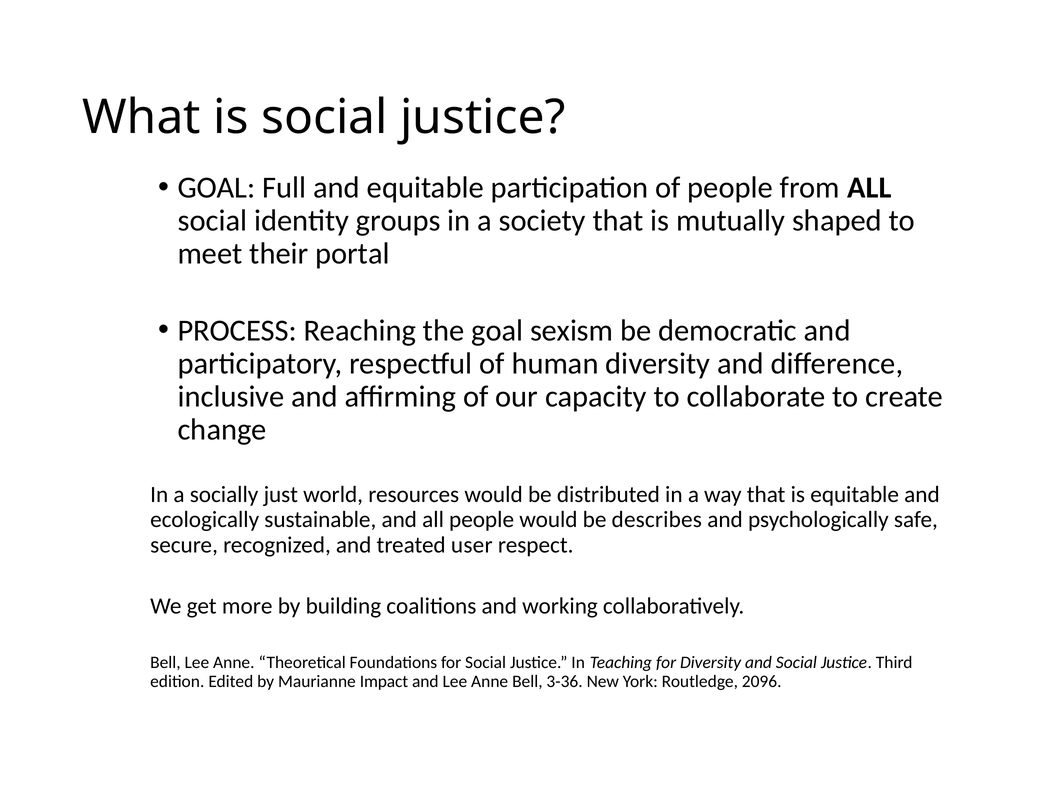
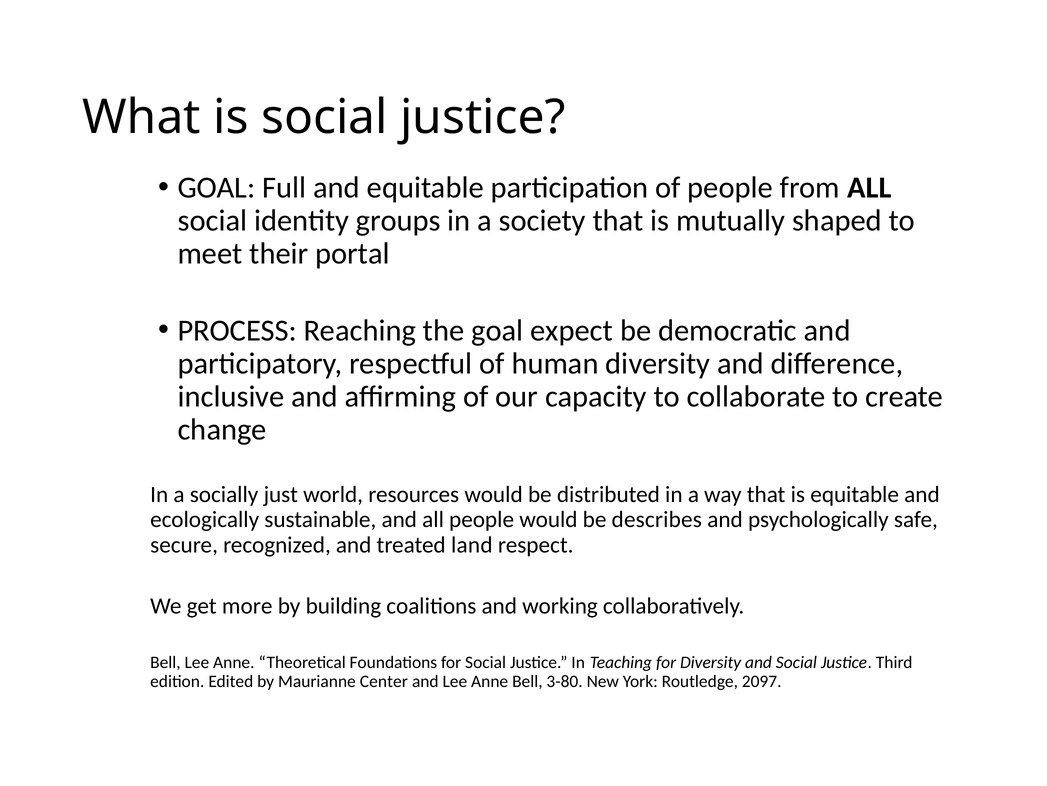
sexism: sexism -> expect (572, 330)
user: user -> land (472, 544)
Impact: Impact -> Center (384, 681)
3-36: 3-36 -> 3-80 (565, 681)
2096: 2096 -> 2097 (762, 681)
